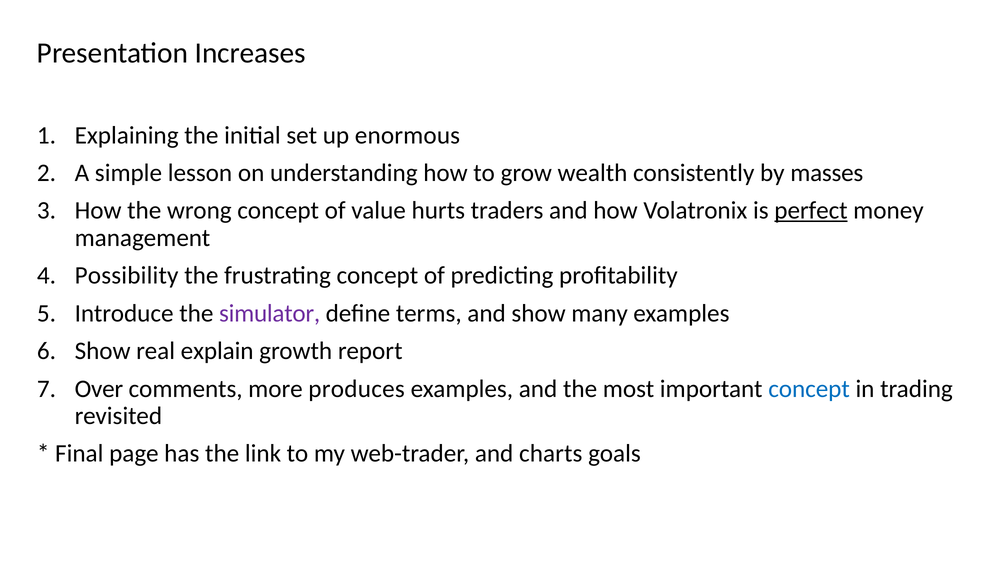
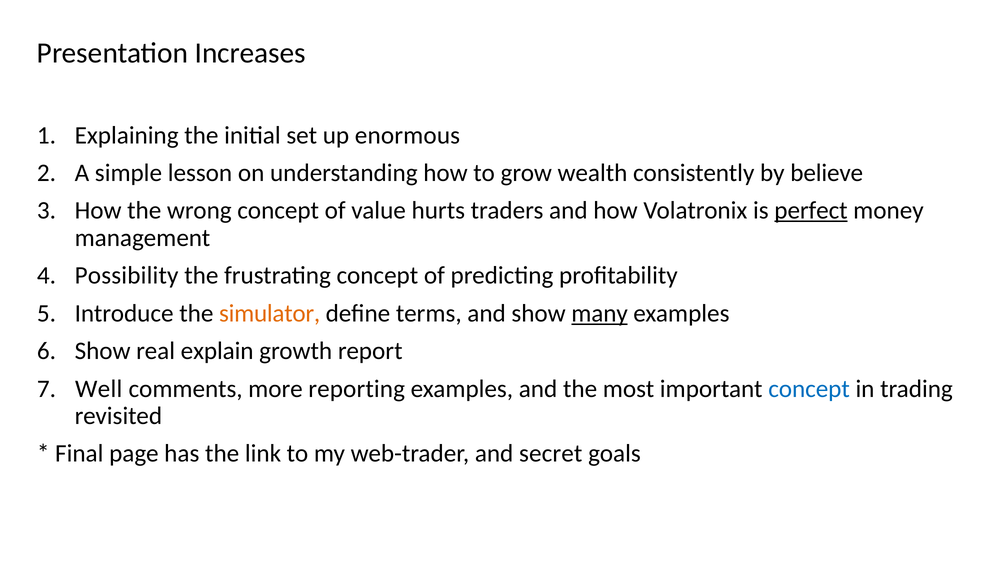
masses: masses -> believe (827, 173)
simulator colour: purple -> orange (270, 313)
many underline: none -> present (600, 313)
Over: Over -> Well (99, 388)
produces: produces -> reporting (357, 388)
charts: charts -> secret (551, 453)
